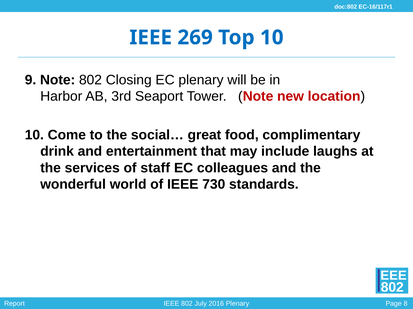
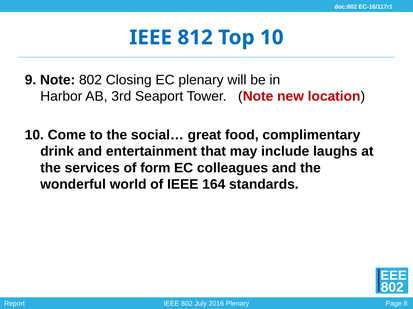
269: 269 -> 812 (195, 38)
staff: staff -> form (155, 168)
730: 730 -> 164 (214, 185)
